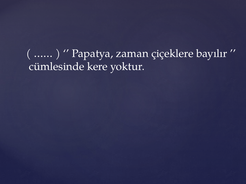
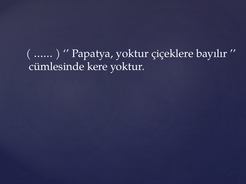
Papatya zaman: zaman -> yoktur (132, 54)
